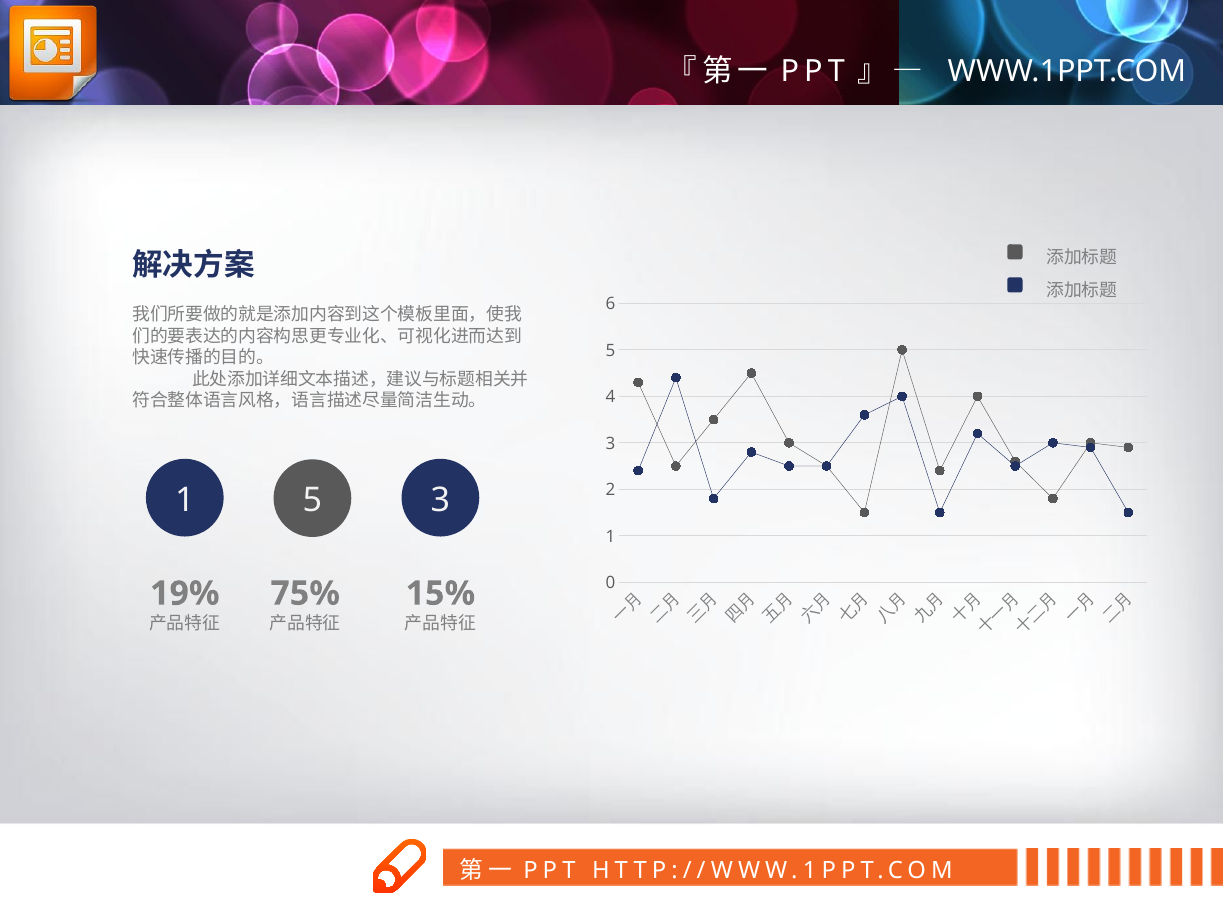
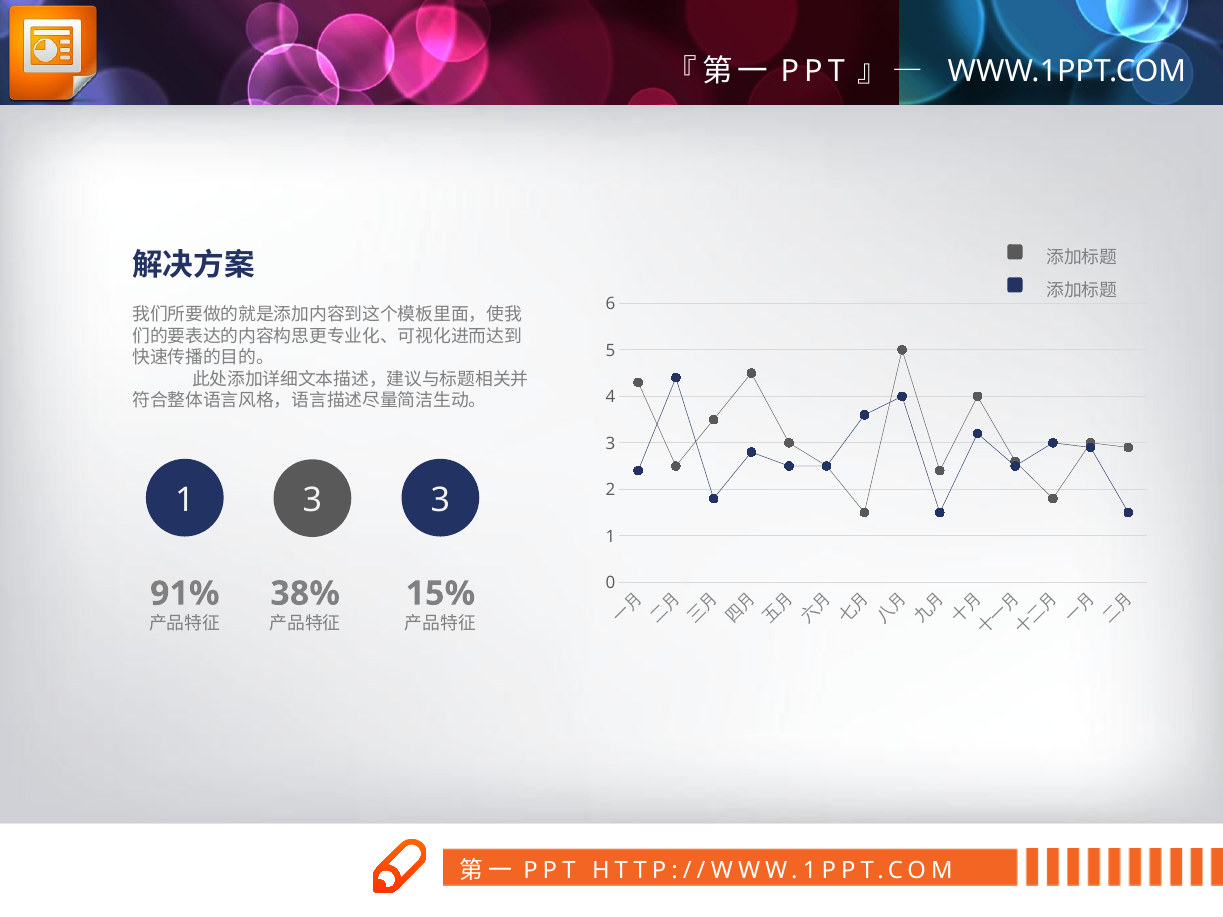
1 5: 5 -> 3 (312, 501)
19%: 19% -> 91% (185, 594)
75%: 75% -> 38% (305, 594)
